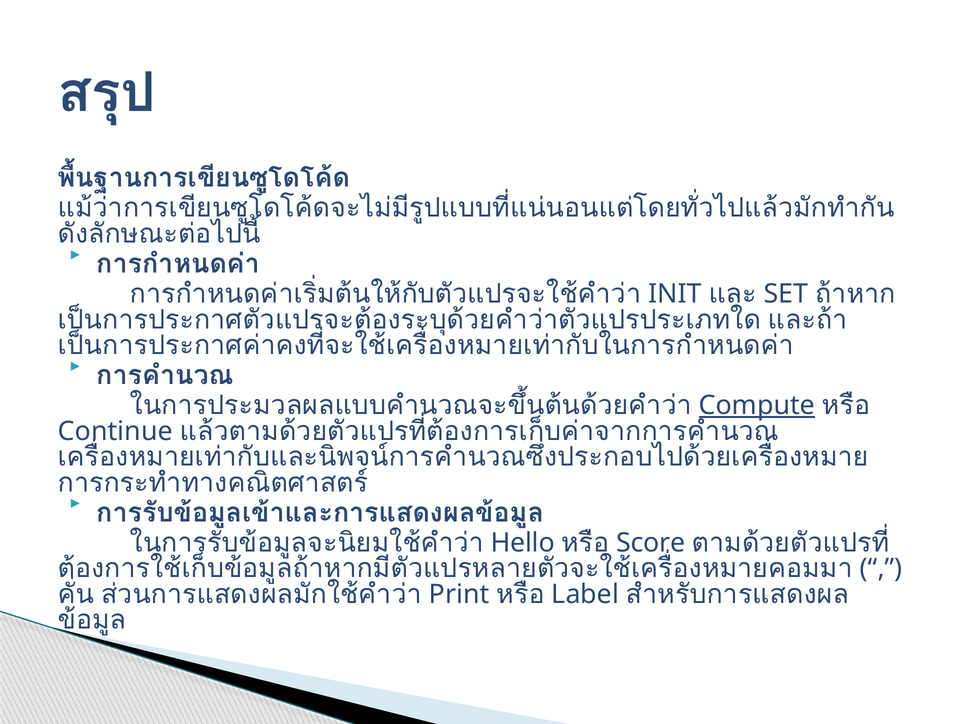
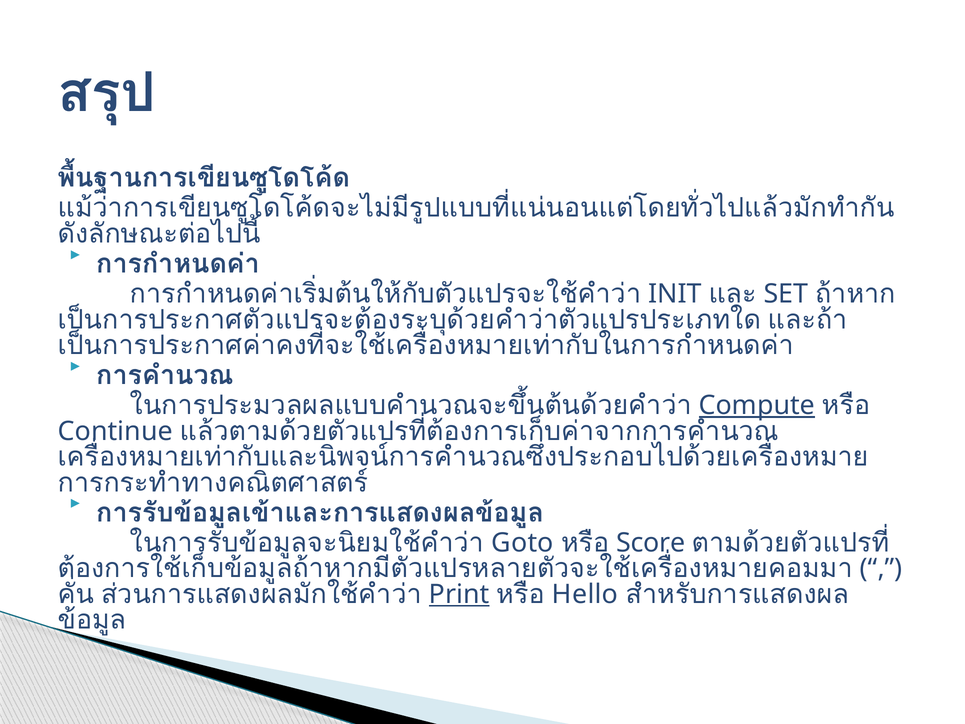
Hello: Hello -> Goto (522, 543)
Print underline: none -> present (459, 594)
Label: Label -> Hello (585, 594)
